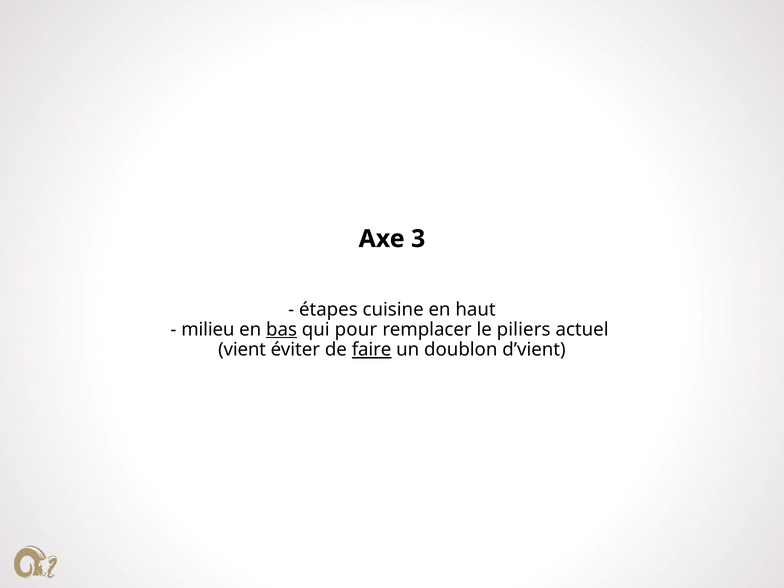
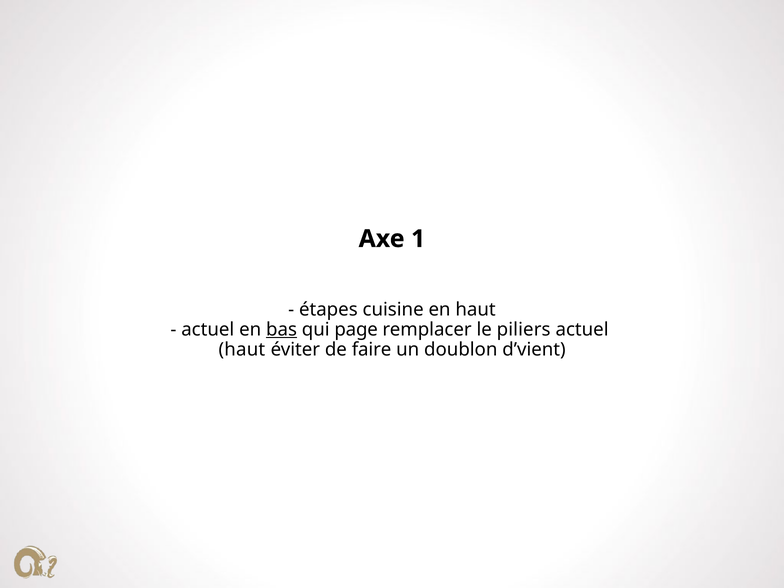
3: 3 -> 1 (418, 239)
milieu: milieu -> actuel (208, 330)
pour: pour -> page (356, 330)
vient: vient -> haut (242, 350)
faire underline: present -> none (372, 350)
